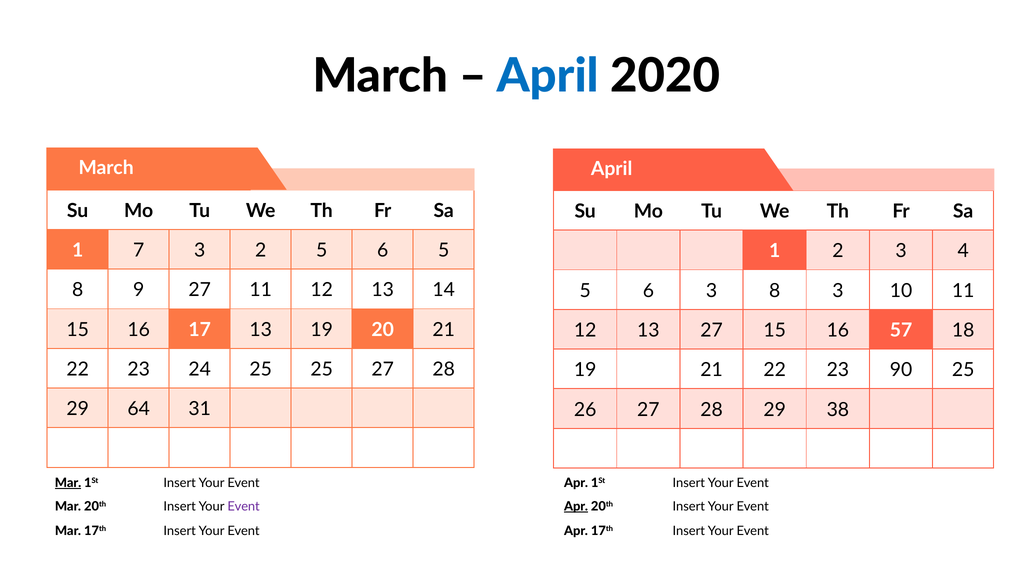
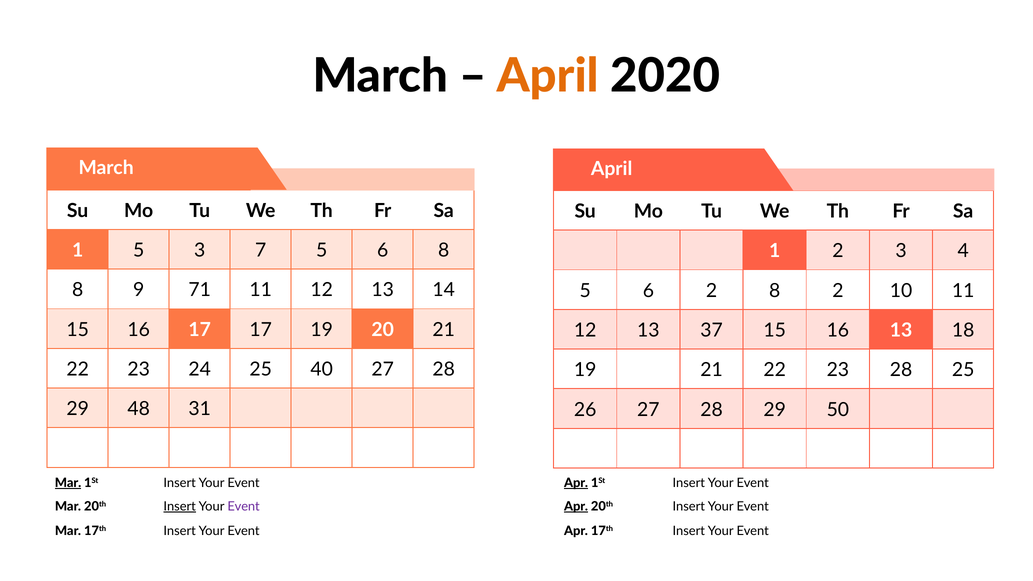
April colour: blue -> orange (548, 76)
1 7: 7 -> 5 (139, 250)
3 2: 2 -> 7 (261, 250)
6 5: 5 -> 8 (444, 250)
9 27: 27 -> 71 (200, 290)
6 3: 3 -> 2 (712, 291)
8 3: 3 -> 2 (838, 291)
17 13: 13 -> 17 (261, 330)
13 27: 27 -> 37 (712, 330)
16 57: 57 -> 13 (901, 330)
25 25: 25 -> 40 (322, 369)
23 90: 90 -> 28 (901, 370)
64: 64 -> 48 (139, 409)
38: 38 -> 50 (838, 410)
Apr underline: none -> present (576, 483)
Insert underline: none -> present (180, 506)
